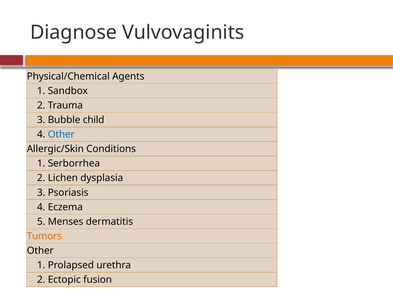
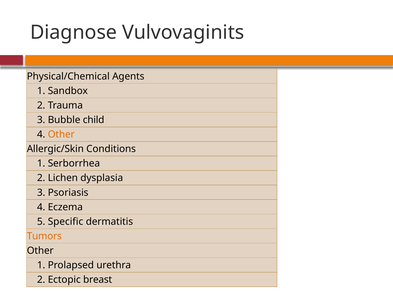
Other colour: blue -> orange (61, 134)
Menses: Menses -> Specific (66, 221)
fusion: fusion -> breast (98, 279)
